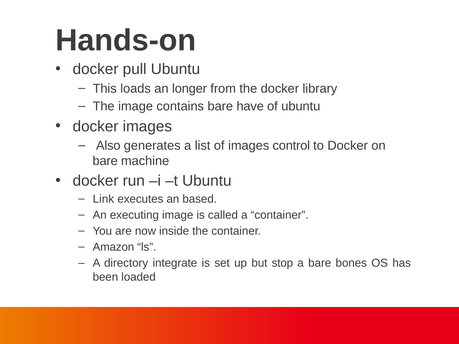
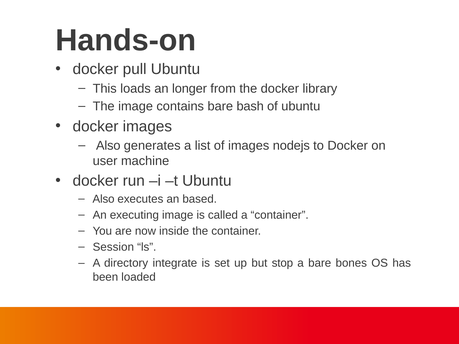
have: have -> bash (250, 106)
control: control -> nodejs (291, 146)
bare: bare -> user (105, 161)
Link: Link -> Also (104, 199)
Amazon: Amazon -> Session (113, 247)
